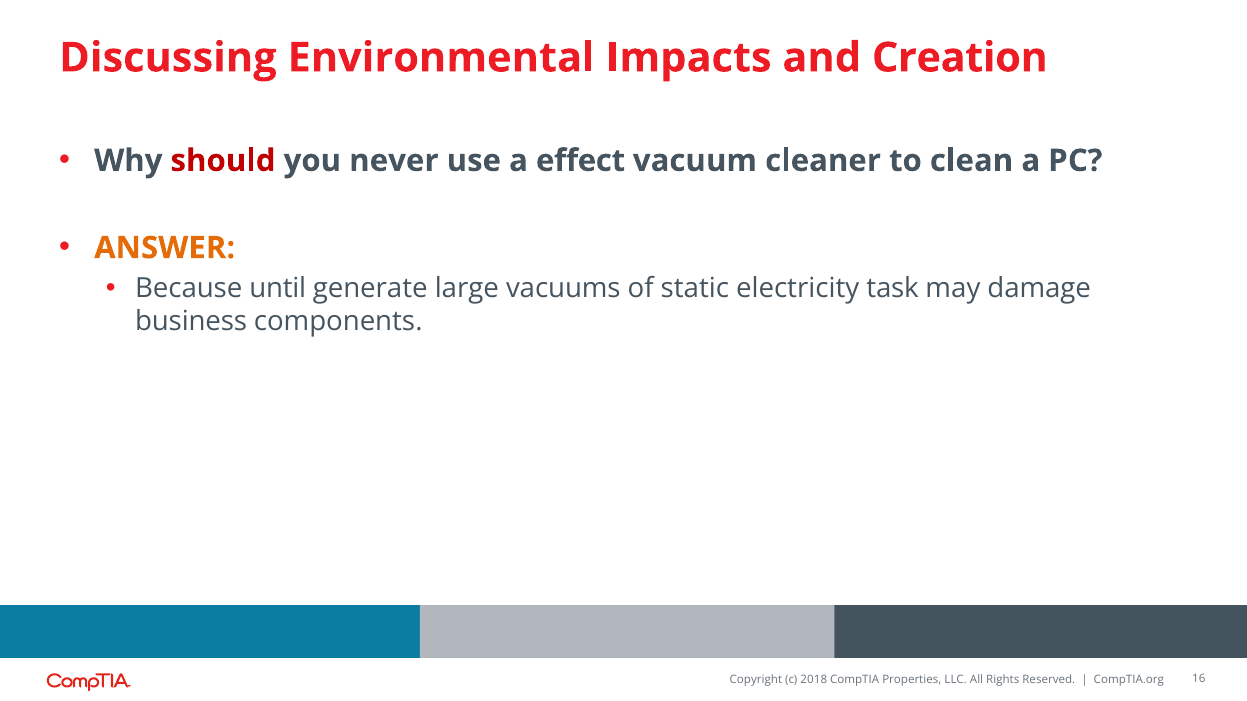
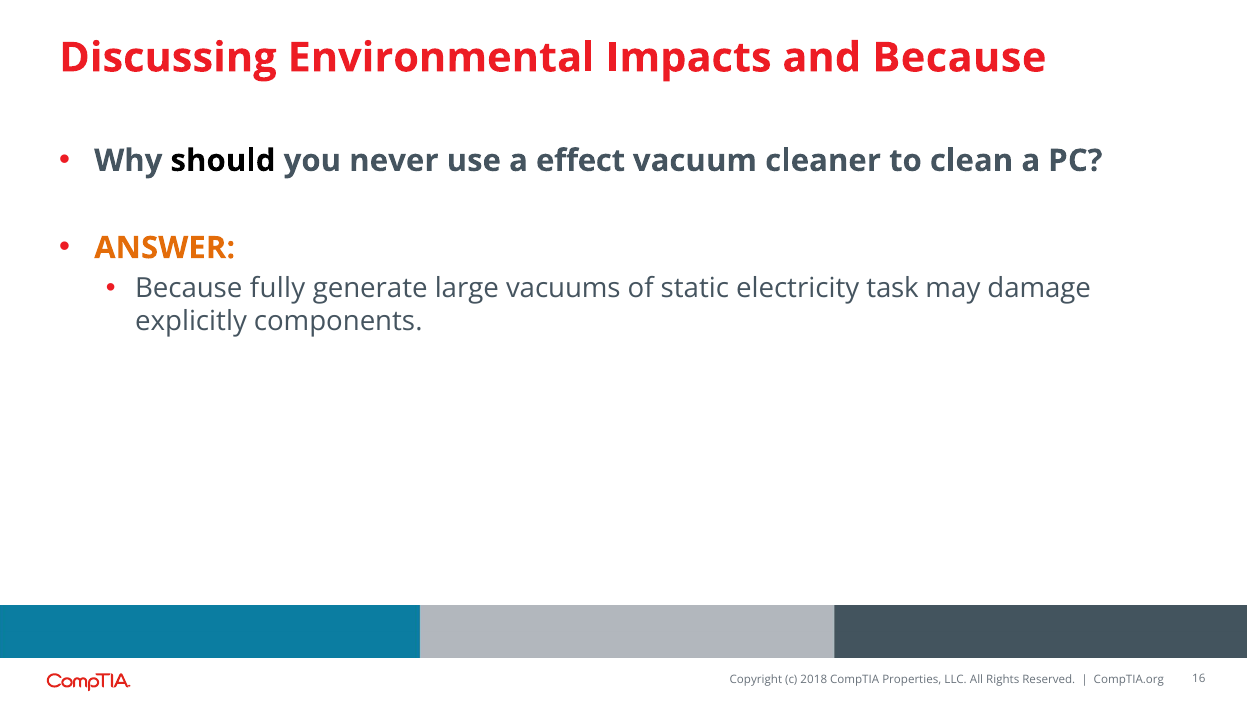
and Creation: Creation -> Because (959, 58)
should colour: red -> black (223, 161)
until: until -> fully (278, 289)
business: business -> explicitly (191, 322)
